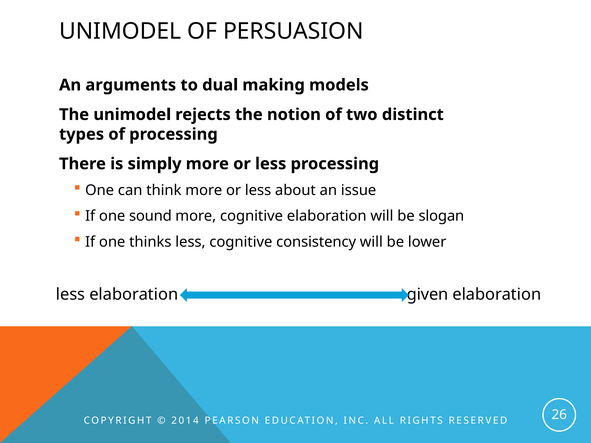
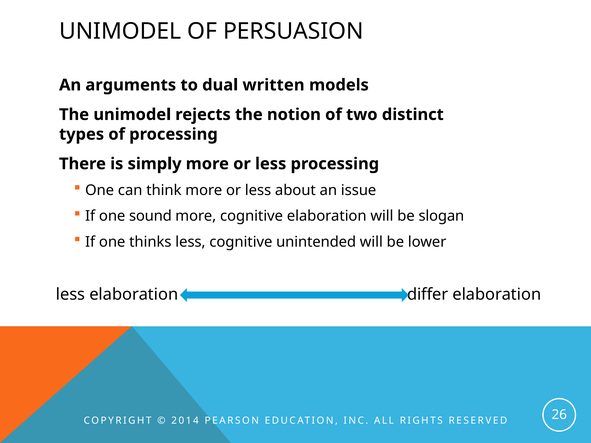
making: making -> written (274, 85)
consistency: consistency -> unintended (316, 242)
given: given -> differ (428, 295)
